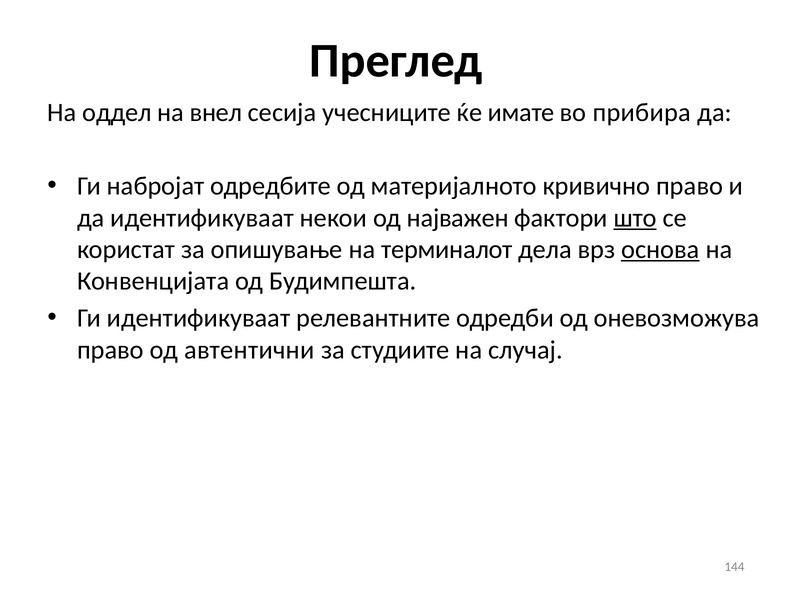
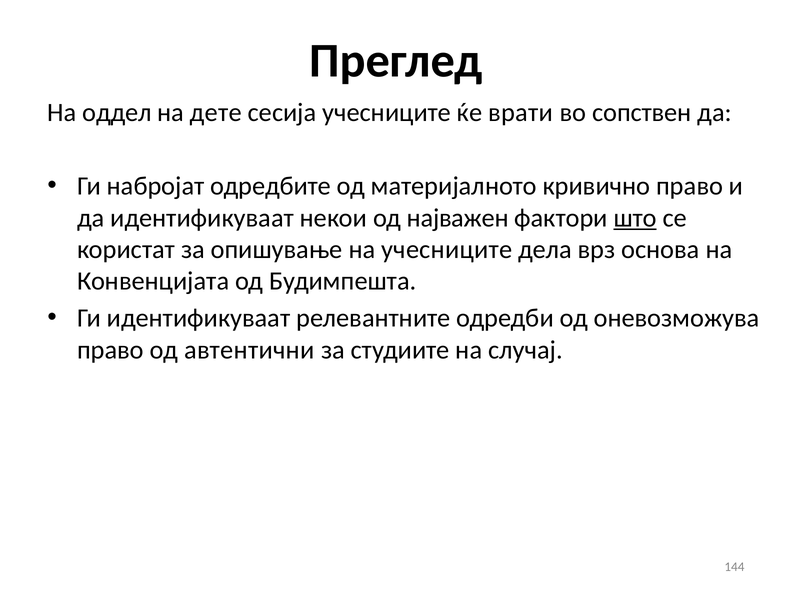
внел: внел -> дете (216, 112)
имате: имате -> врати (521, 112)
прибира: прибира -> сопствен (642, 112)
на терминалот: терминалот -> учесниците (447, 250)
основа underline: present -> none (660, 250)
